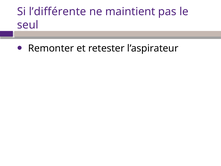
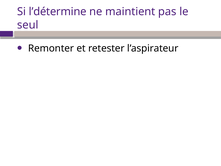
l’différente: l’différente -> l’détermine (58, 12)
